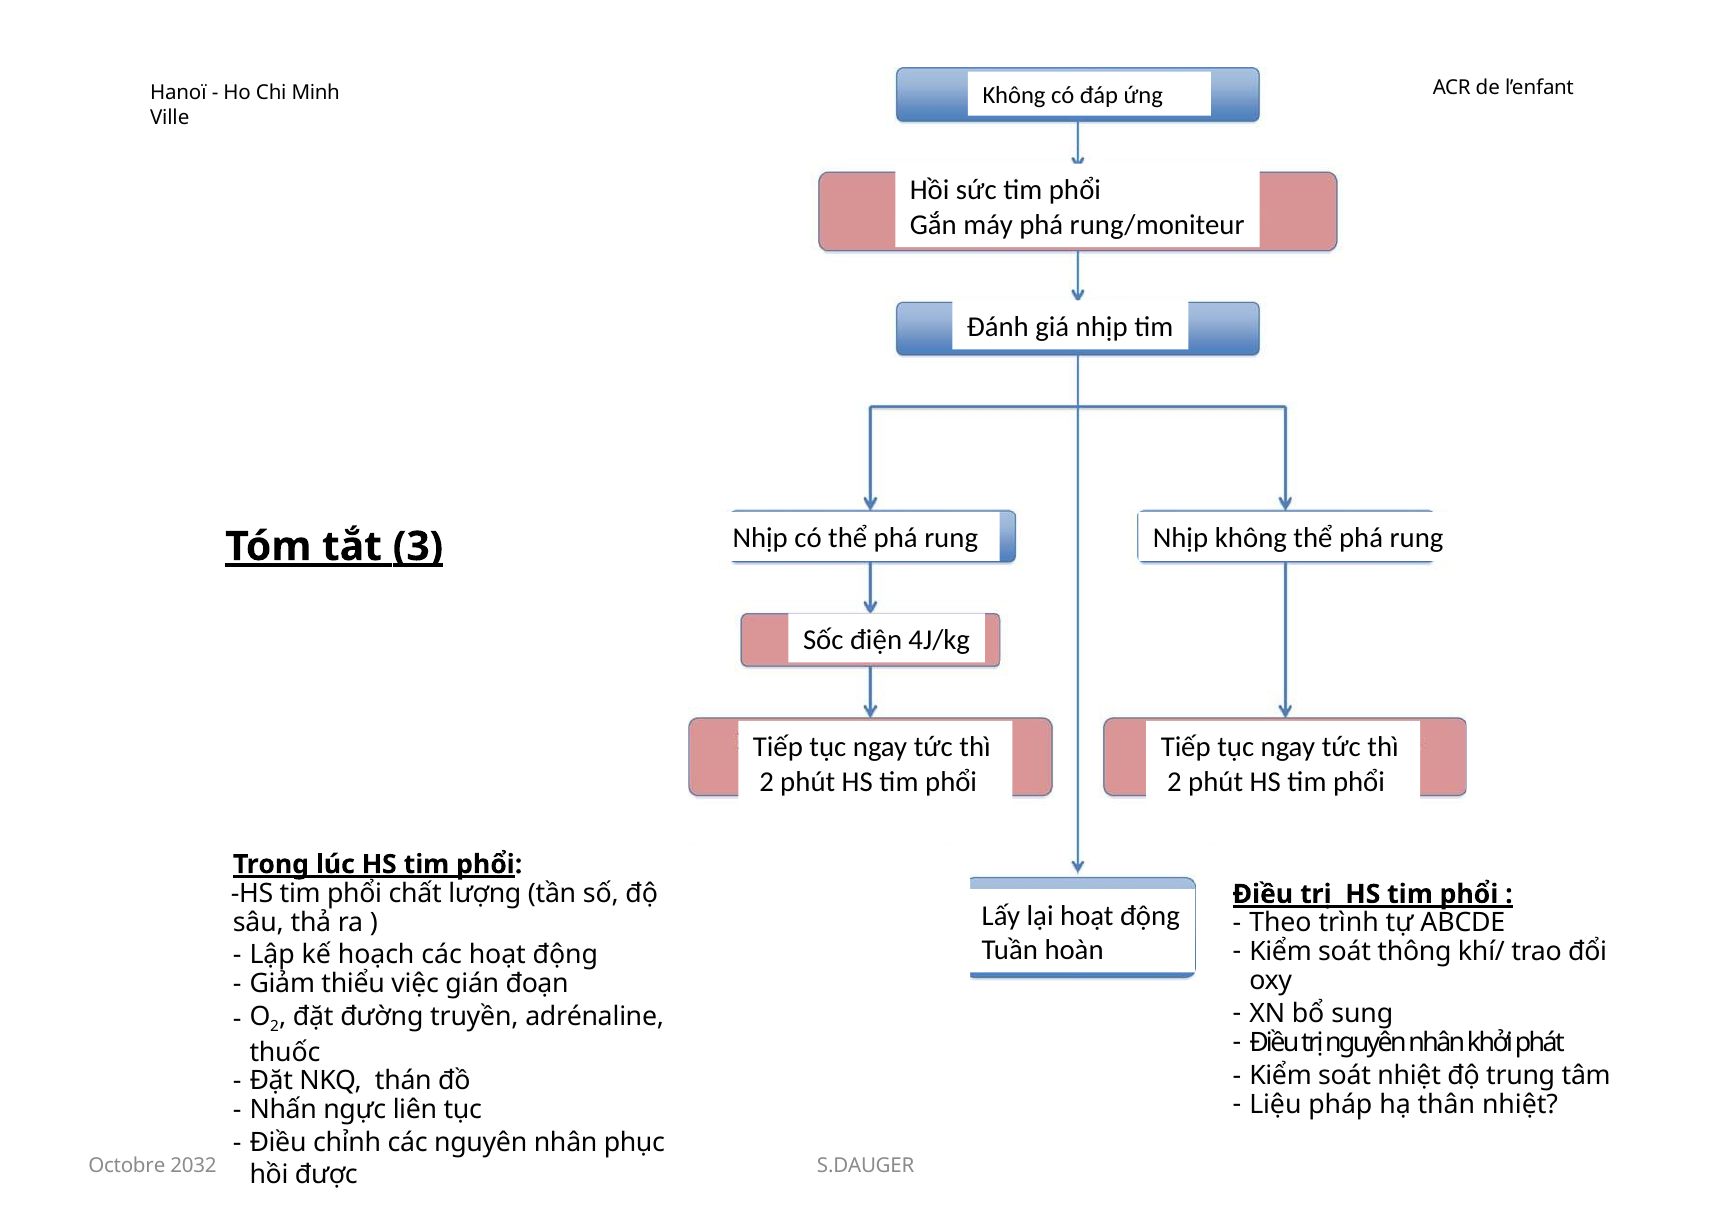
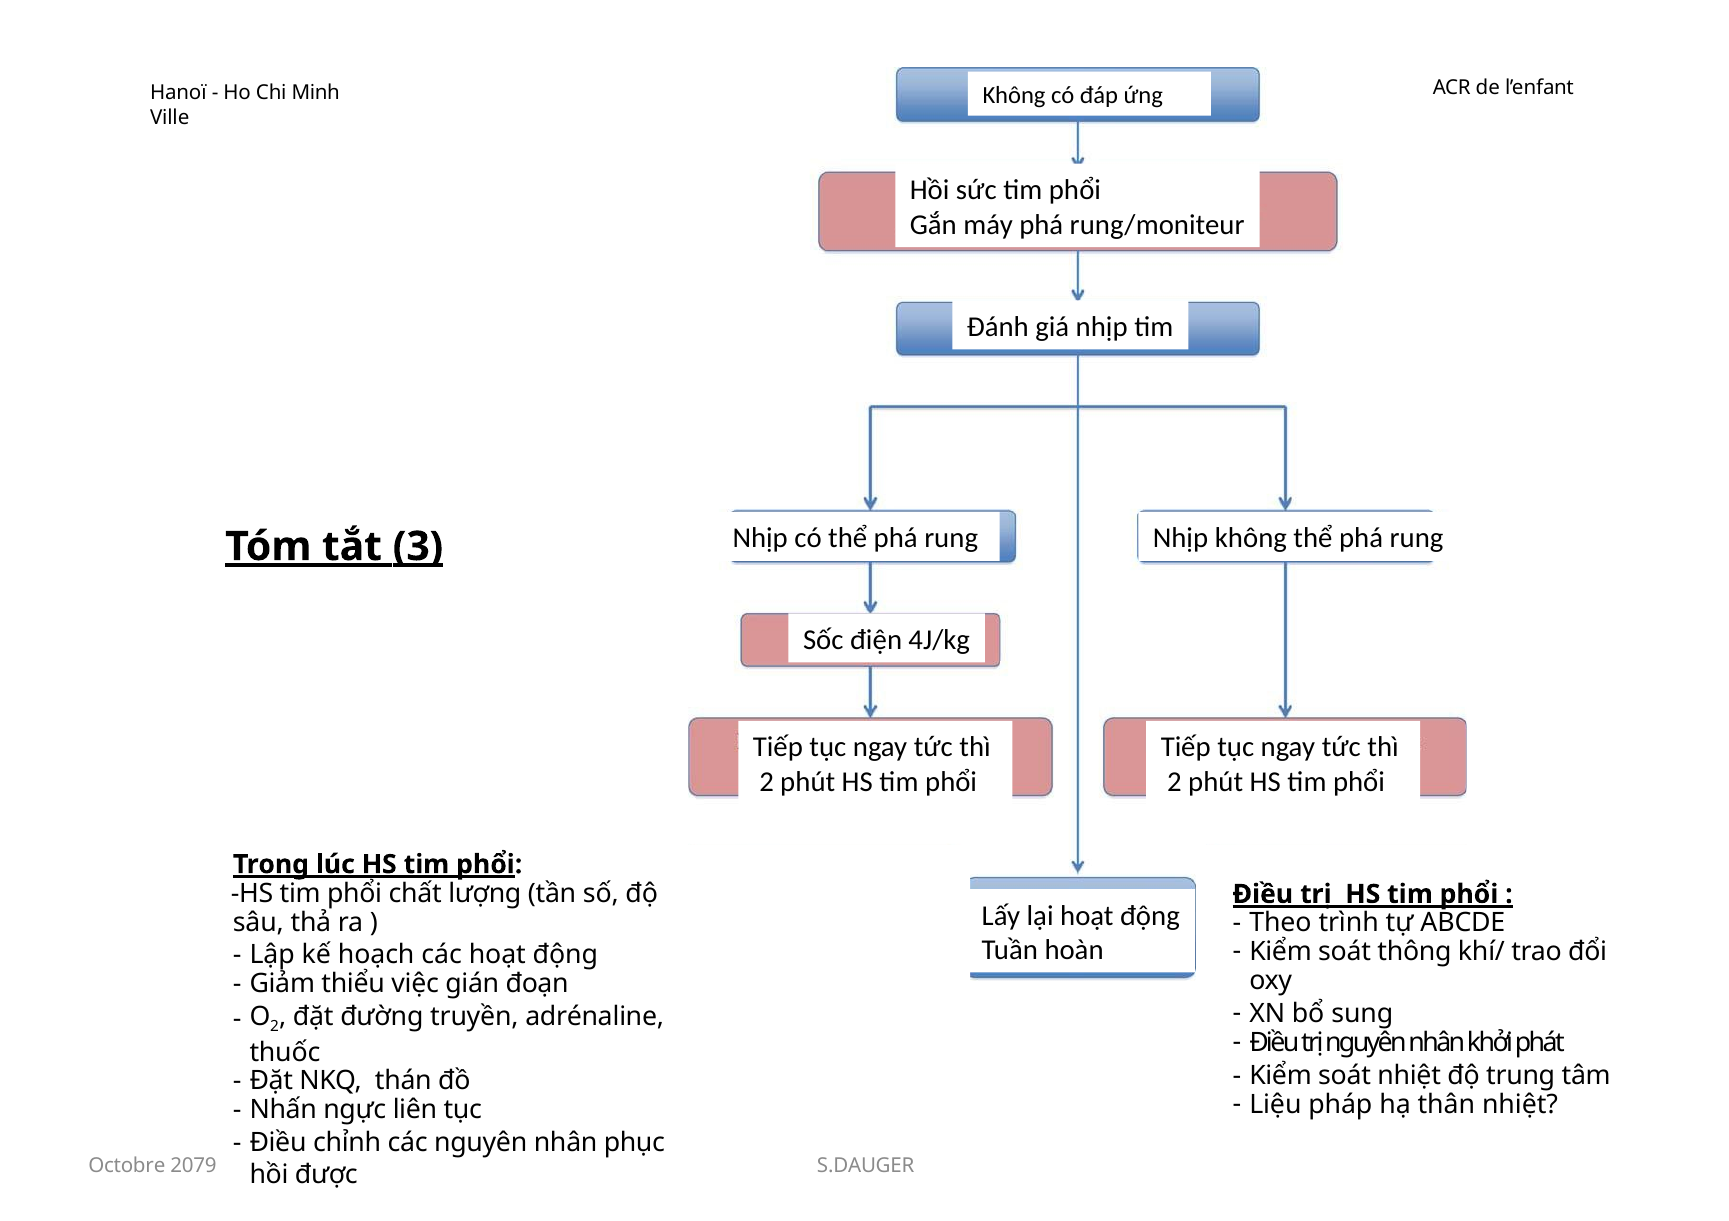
2032: 2032 -> 2079 (194, 1166)
